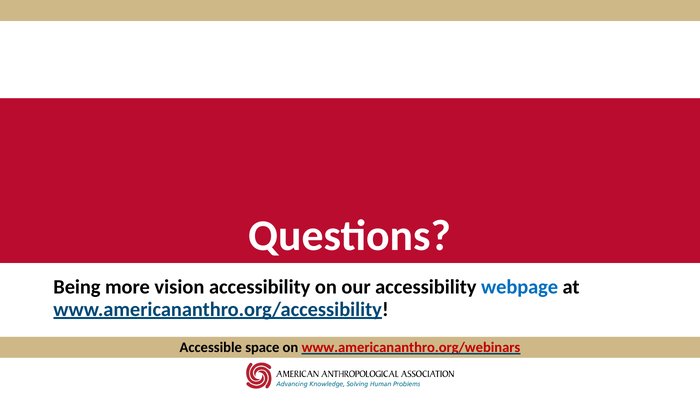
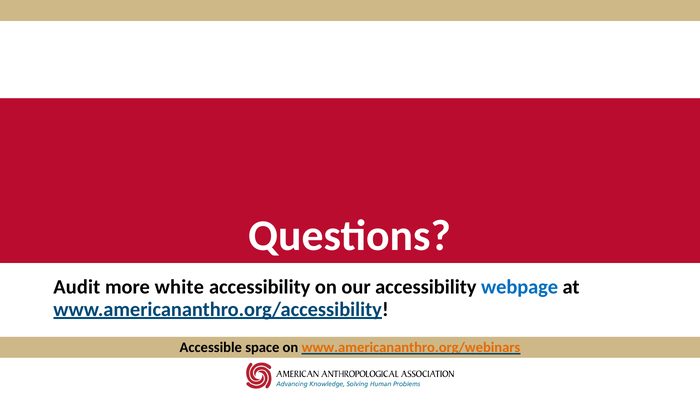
Being: Being -> Audit (77, 287)
vision: vision -> white (179, 287)
www.americananthro.org/webinars colour: red -> orange (411, 347)
